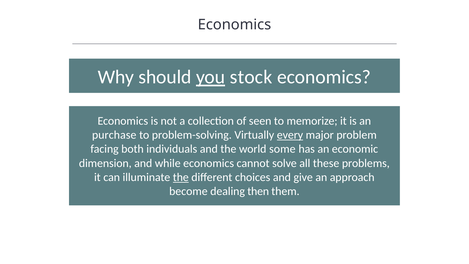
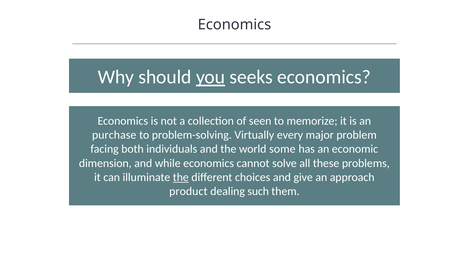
stock: stock -> seeks (251, 77)
every underline: present -> none (290, 135)
become: become -> product (188, 191)
then: then -> such (258, 191)
